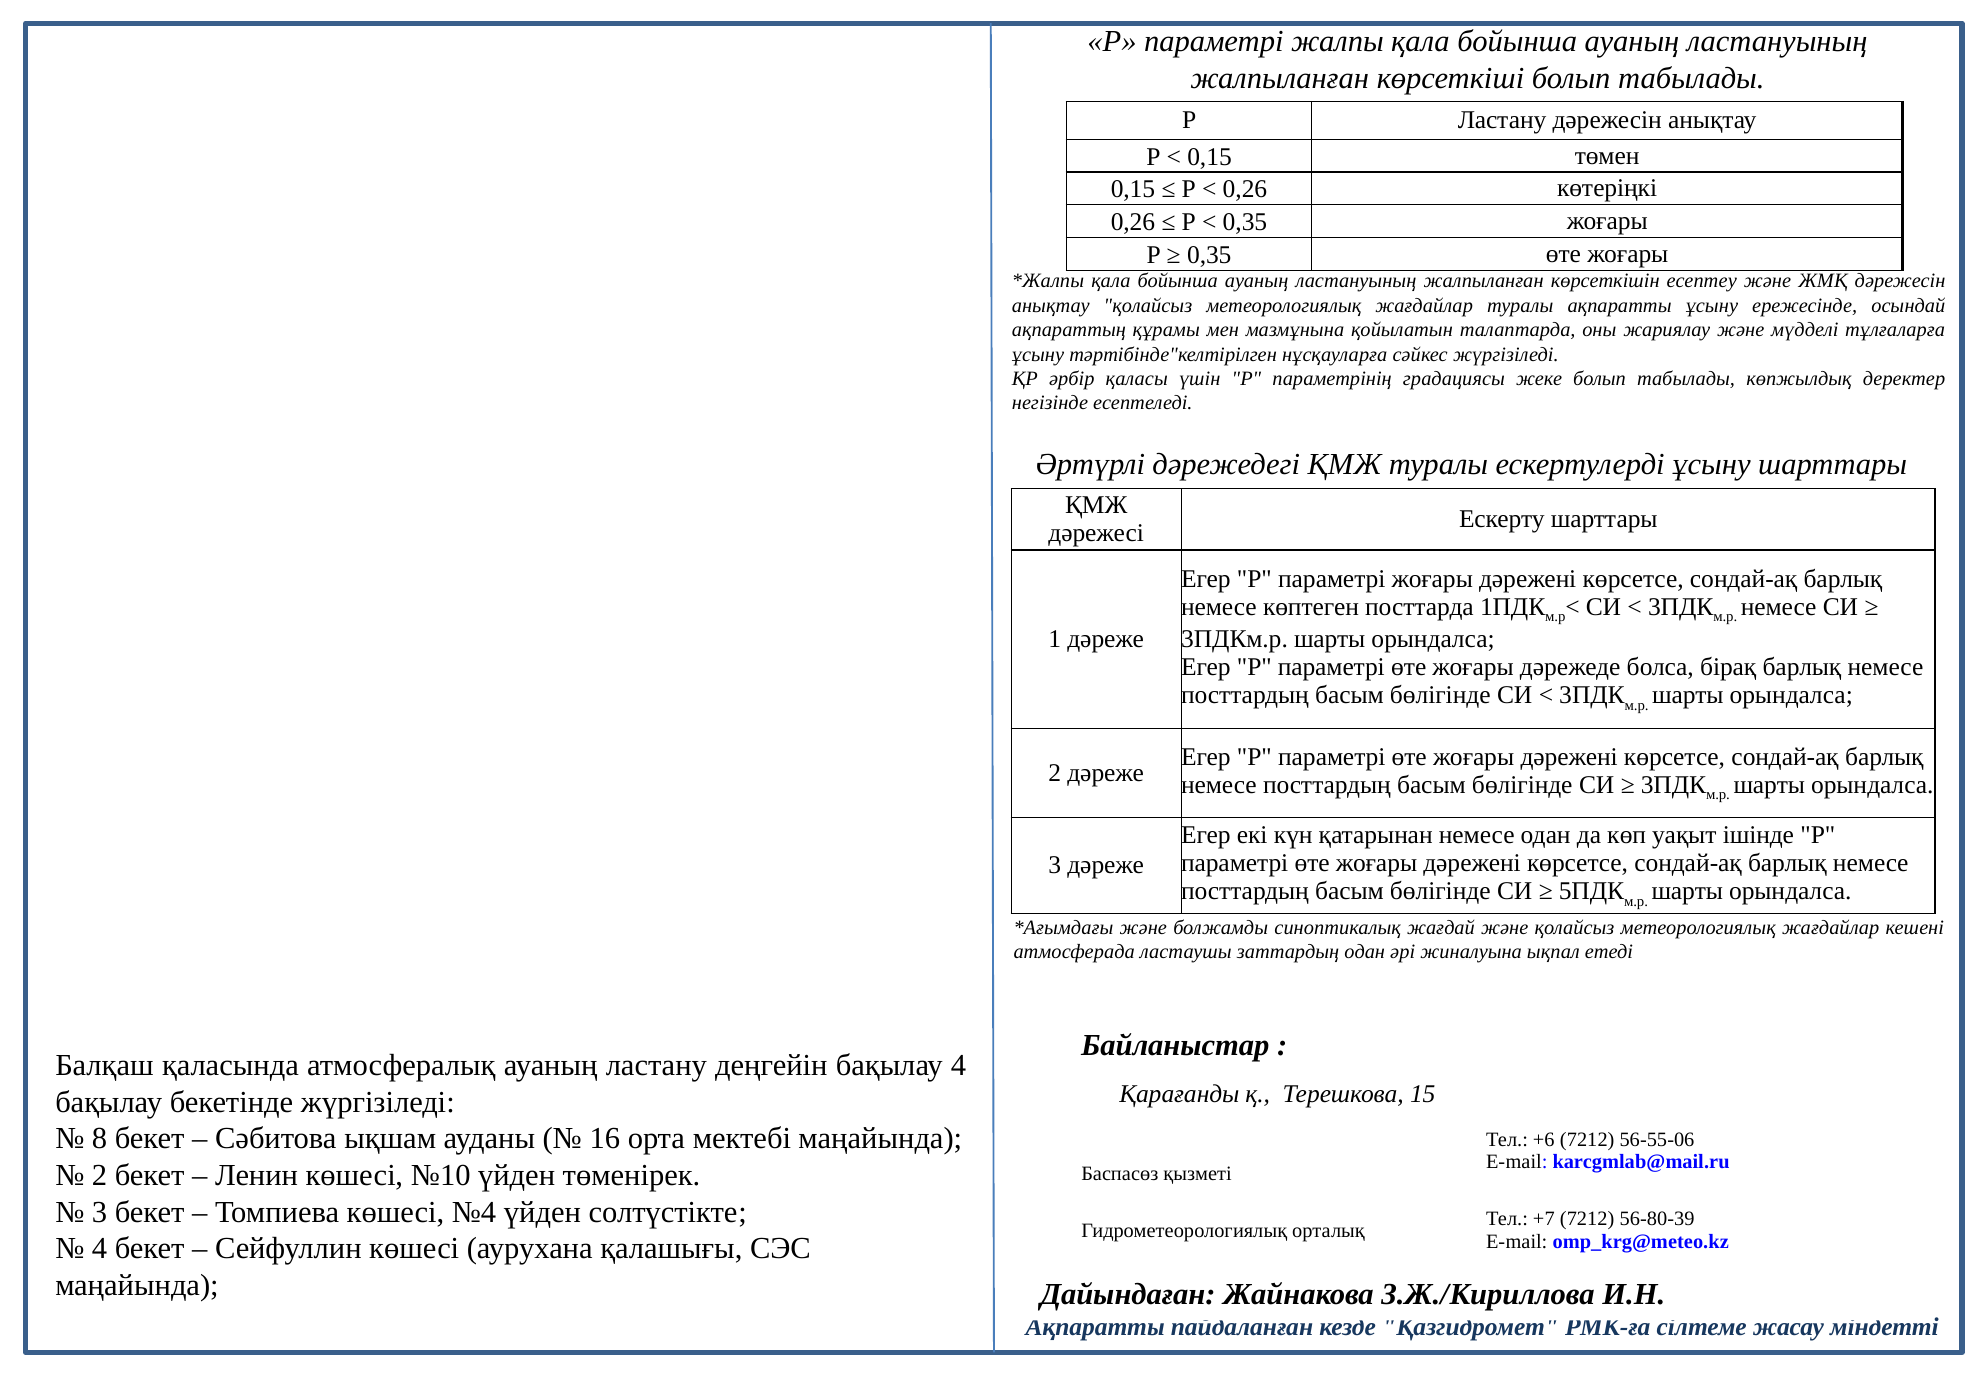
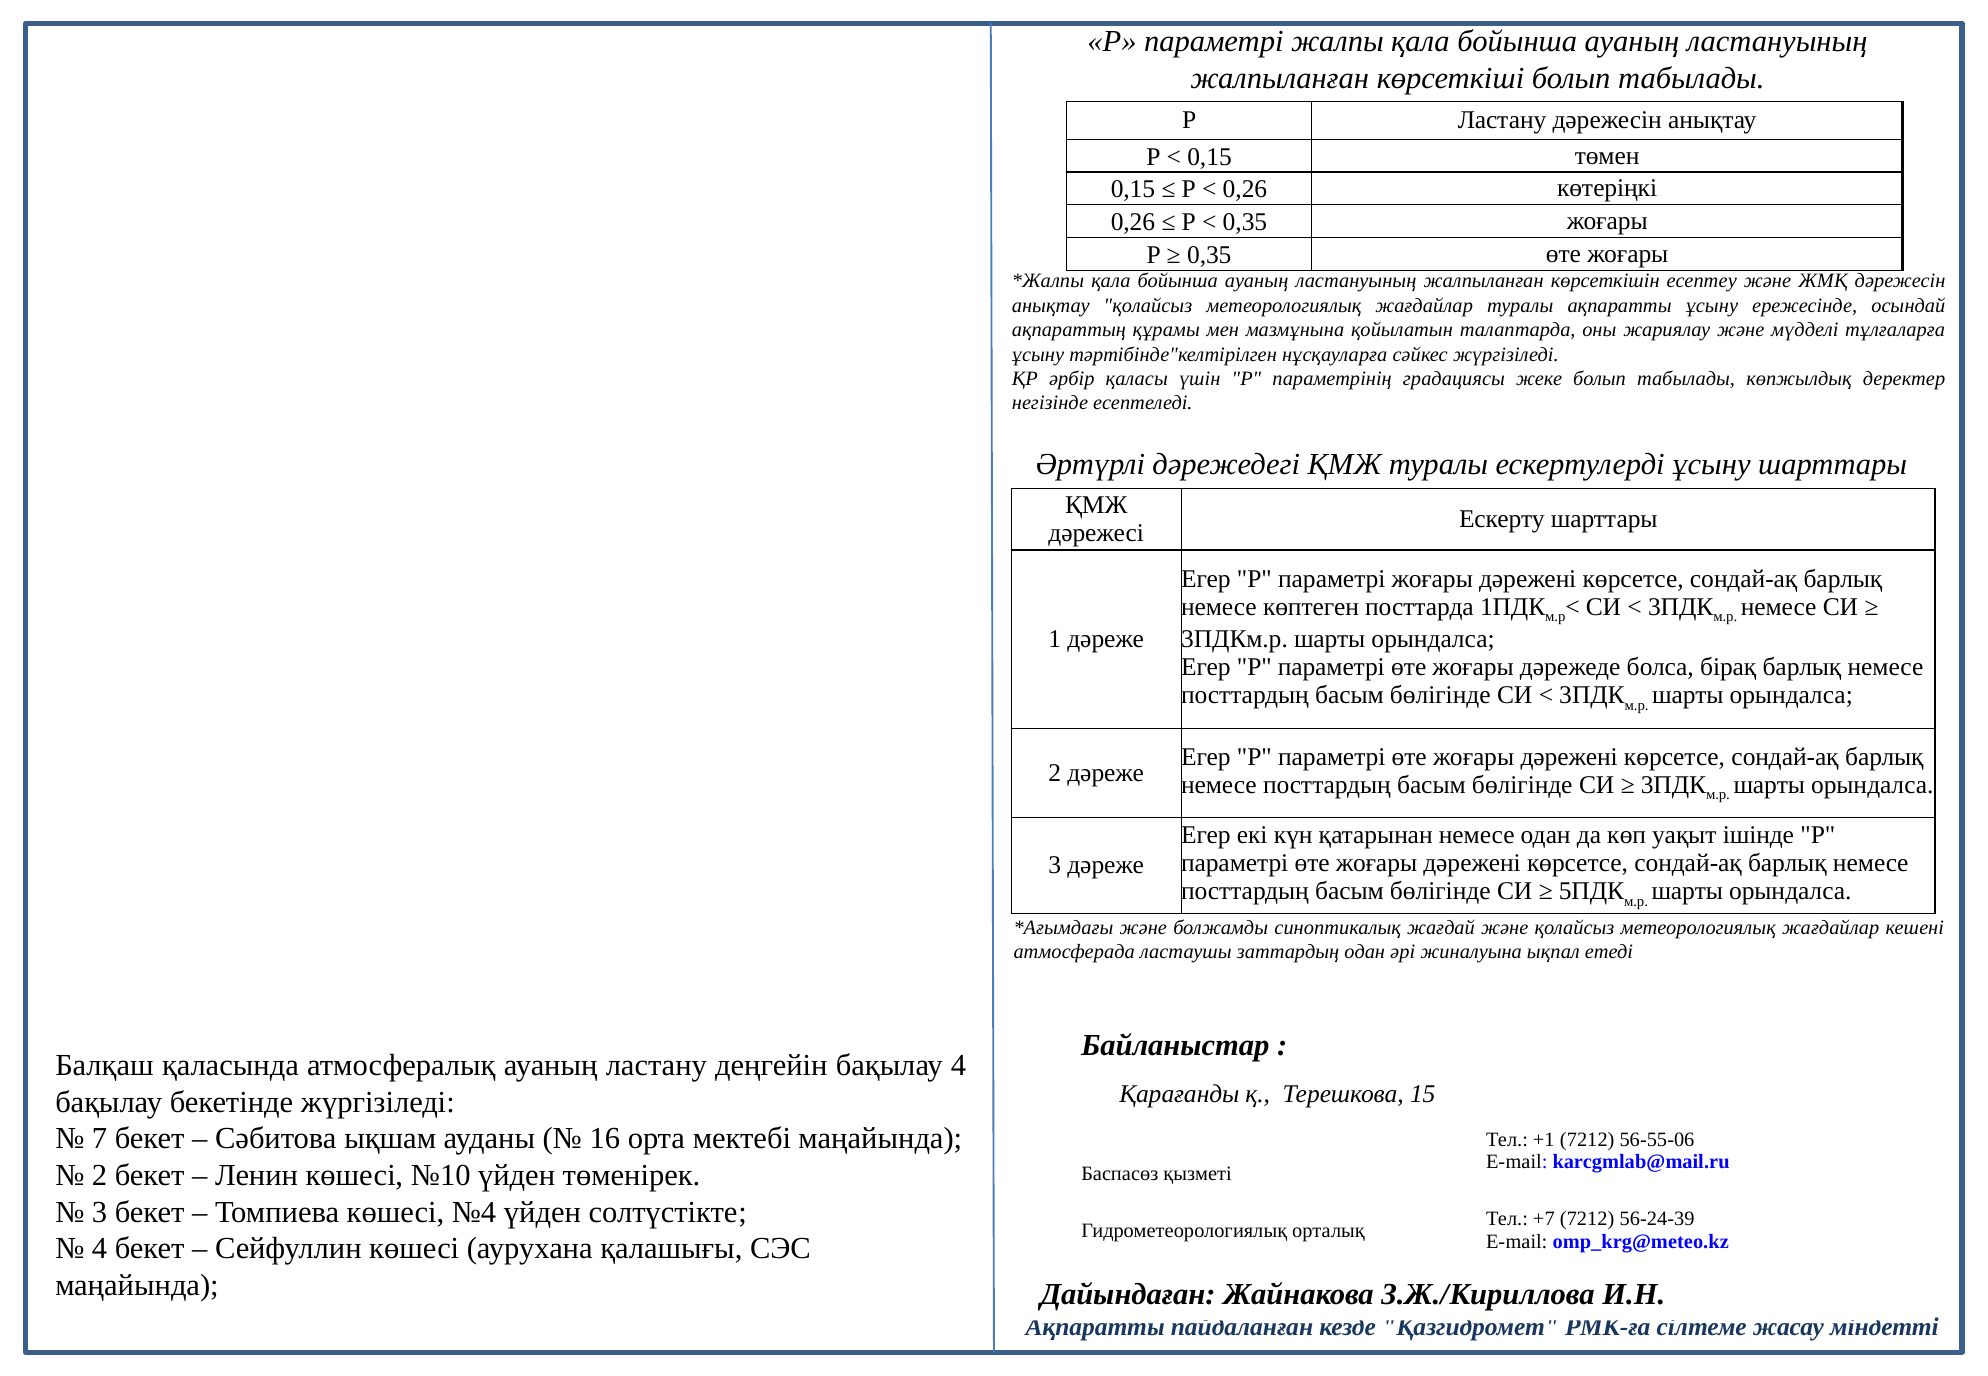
8: 8 -> 7 (100, 1139)
+6: +6 -> +1 (1544, 1140)
56-80-39: 56-80-39 -> 56-24-39 (1657, 1219)
